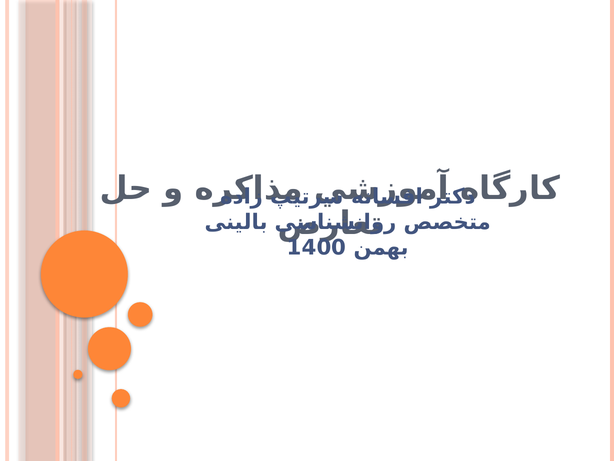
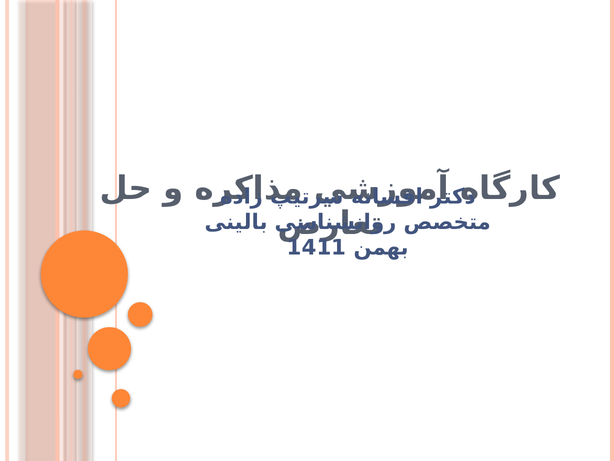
1400: 1400 -> 1411 (317, 248)
